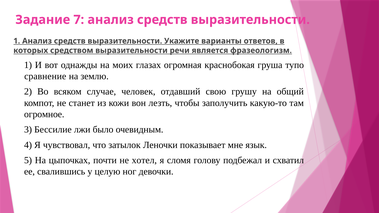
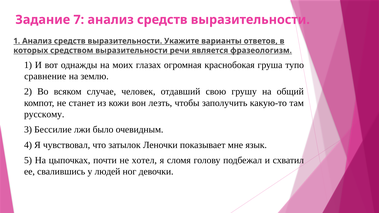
огромное: огромное -> русскому (44, 114)
целую: целую -> людей (107, 172)
